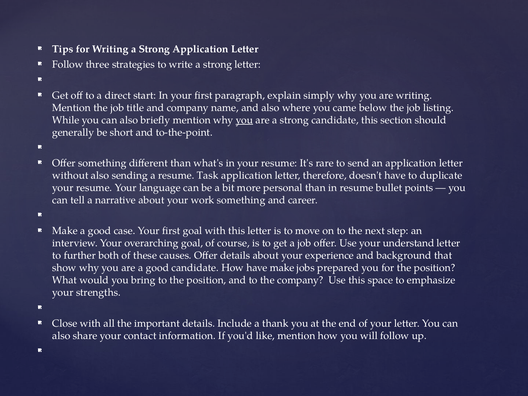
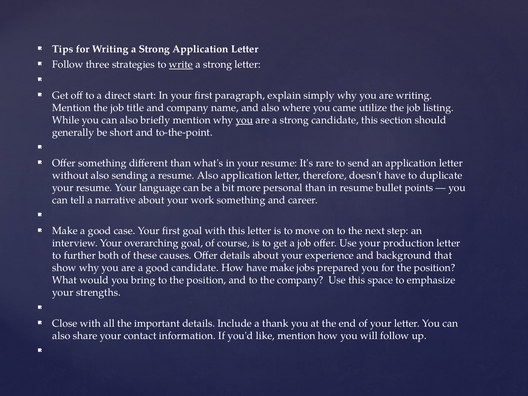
write underline: none -> present (181, 65)
below: below -> utilize (373, 108)
resume Task: Task -> Also (208, 175)
understand: understand -> production (409, 243)
